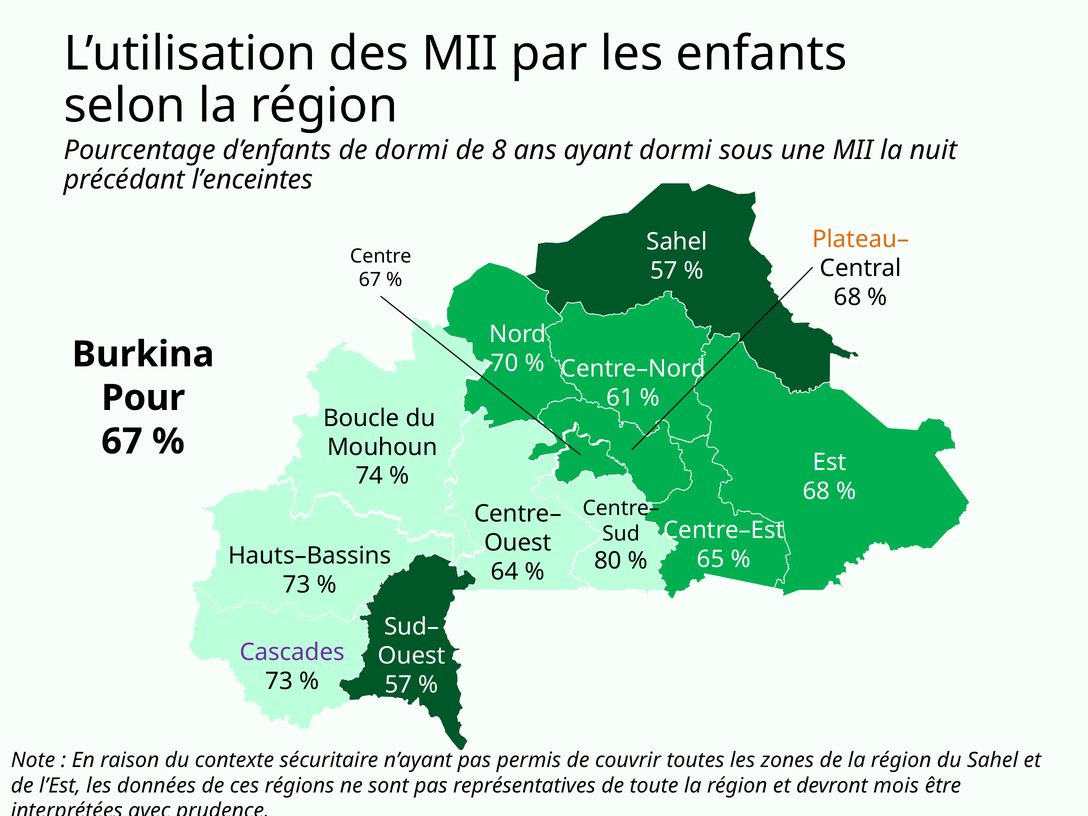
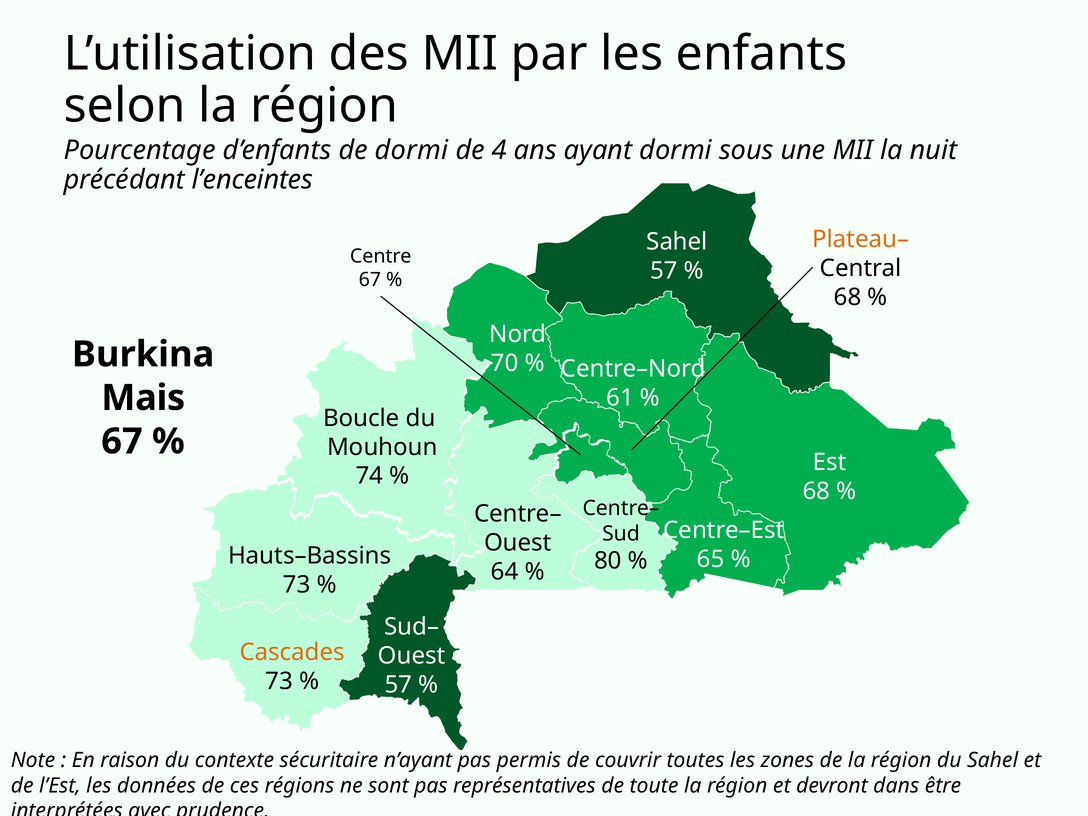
8: 8 -> 4 (499, 150)
Pour: Pour -> Mais (143, 398)
Cascades colour: purple -> orange (292, 652)
mois: mois -> dans (896, 786)
